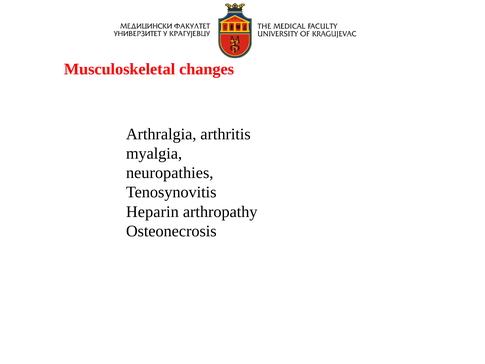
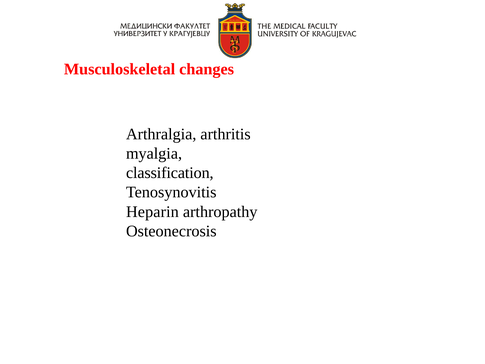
neuropathies: neuropathies -> classification (170, 173)
